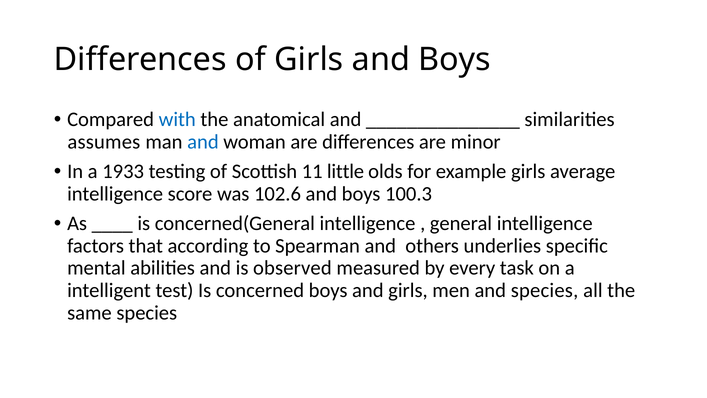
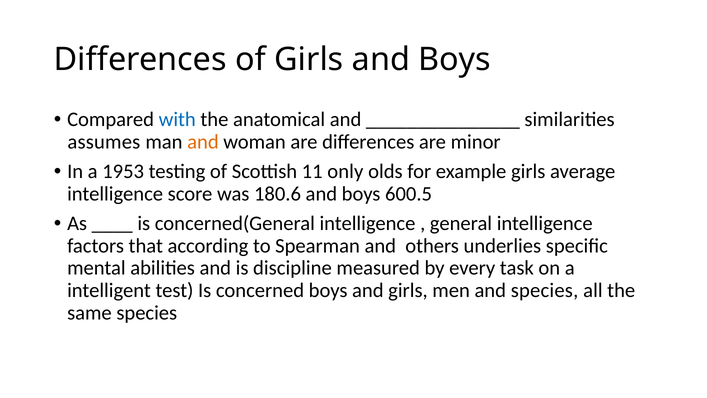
and colour: blue -> orange (203, 142)
1933: 1933 -> 1953 (123, 171)
little: little -> only (345, 171)
102.6: 102.6 -> 180.6 (278, 194)
100.3: 100.3 -> 600.5 (409, 194)
observed: observed -> discipline (292, 268)
